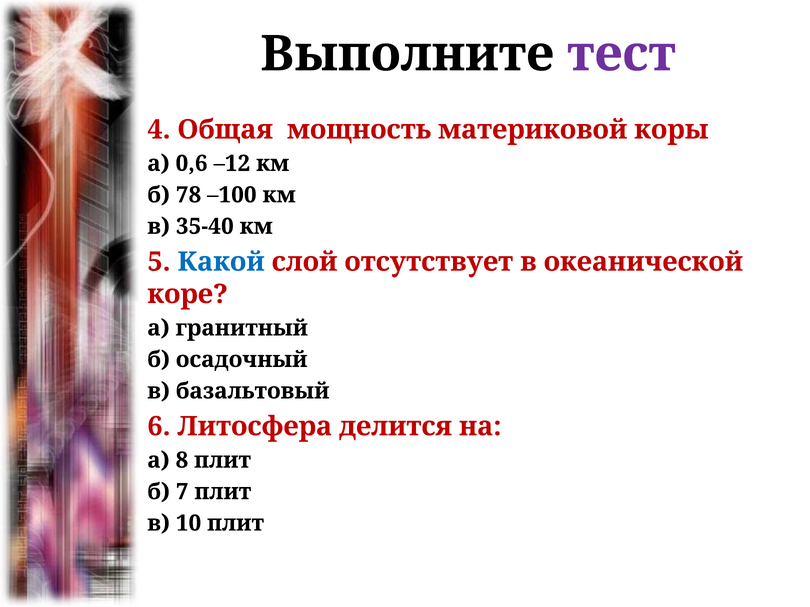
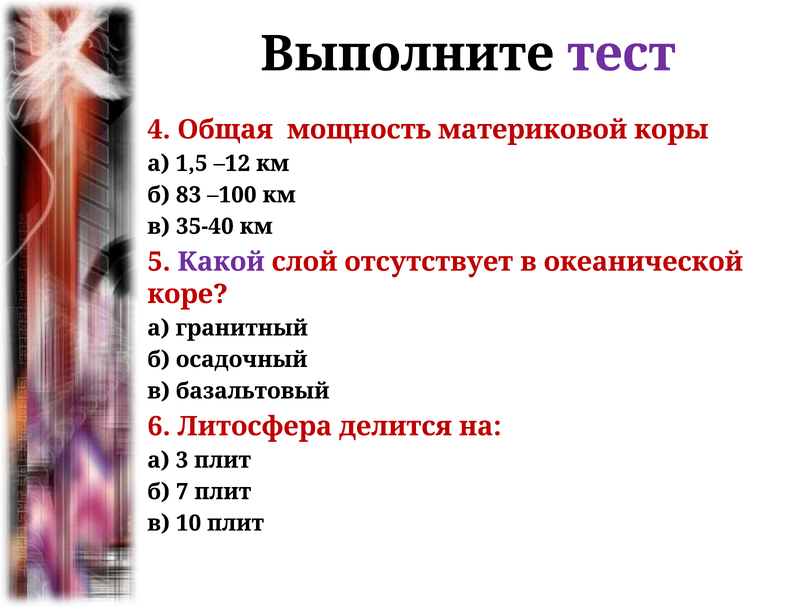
0,6: 0,6 -> 1,5 (192, 164)
78: 78 -> 83 (189, 195)
Какой colour: blue -> purple (221, 262)
8: 8 -> 3 (182, 461)
